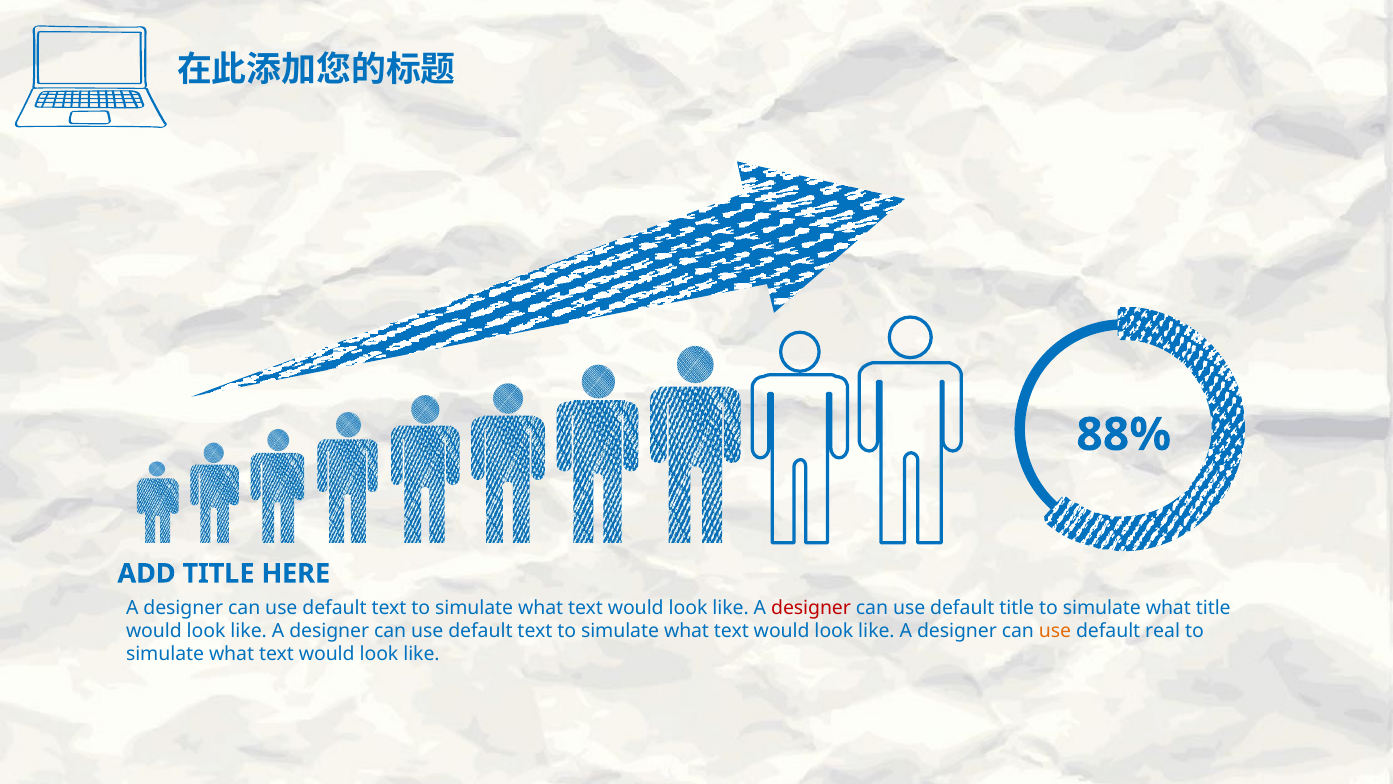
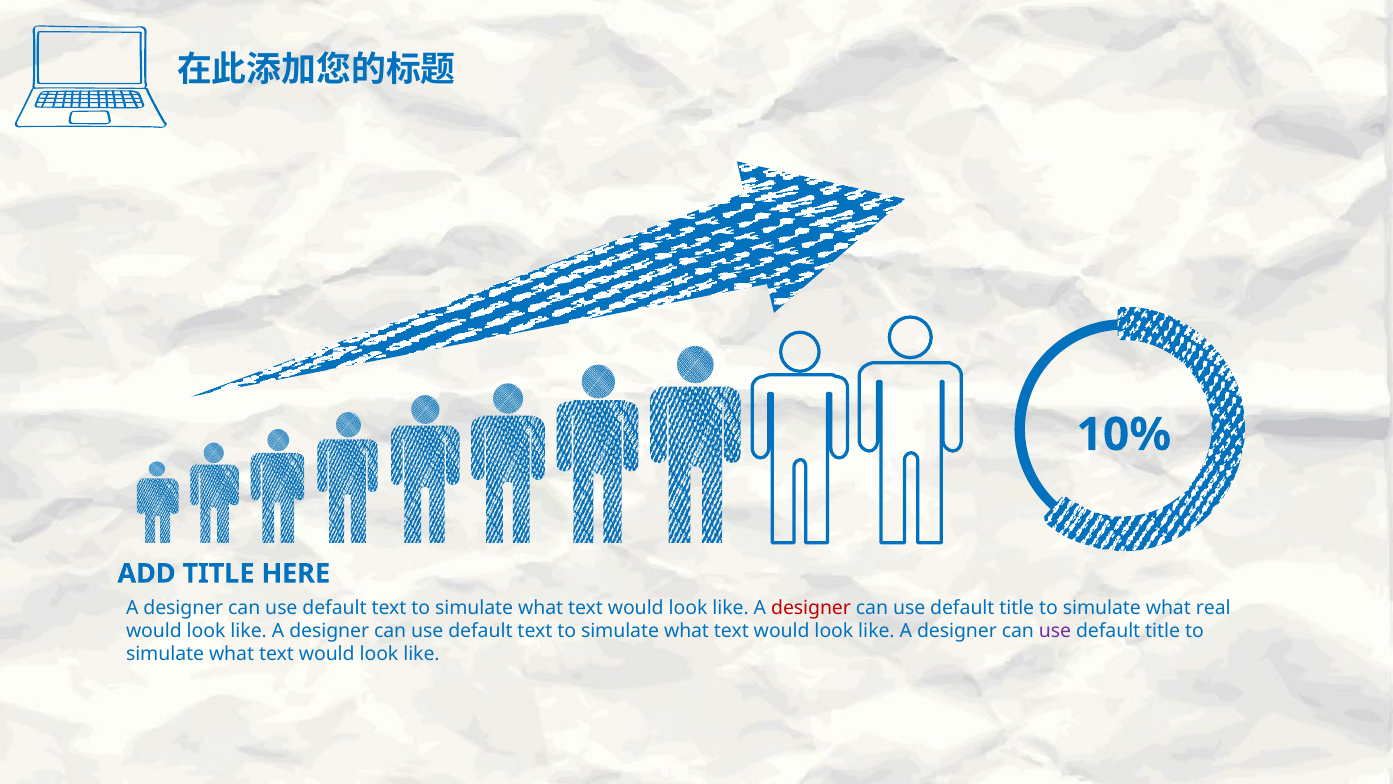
88%: 88% -> 10% (1124, 434)
what title: title -> real (1213, 607)
use colour: orange -> purple (1055, 631)
real: real -> title (1163, 631)
